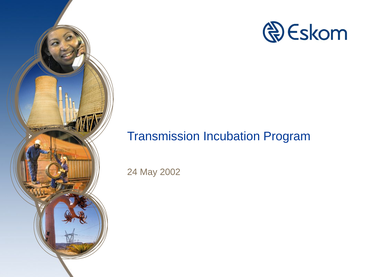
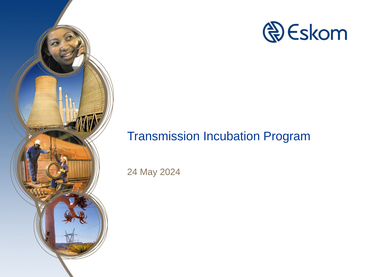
2002: 2002 -> 2024 (170, 172)
